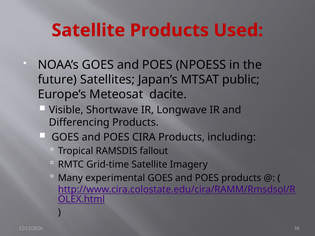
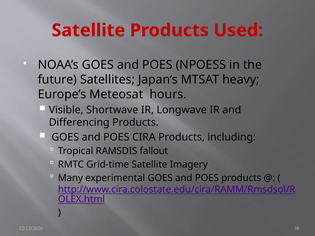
public: public -> heavy (241, 80)
dacite: dacite -> hours (168, 94)
